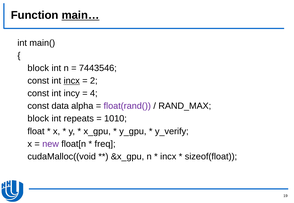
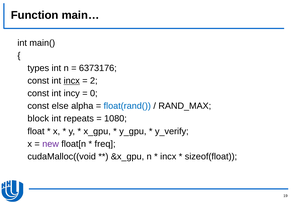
main… underline: present -> none (80, 15)
block: block -> types (38, 68)
7443546: 7443546 -> 6373176 (98, 68)
4: 4 -> 0 (94, 94)
data: data -> else (60, 106)
float(rand( colour: purple -> blue (127, 106)
1010: 1010 -> 1080 (115, 119)
